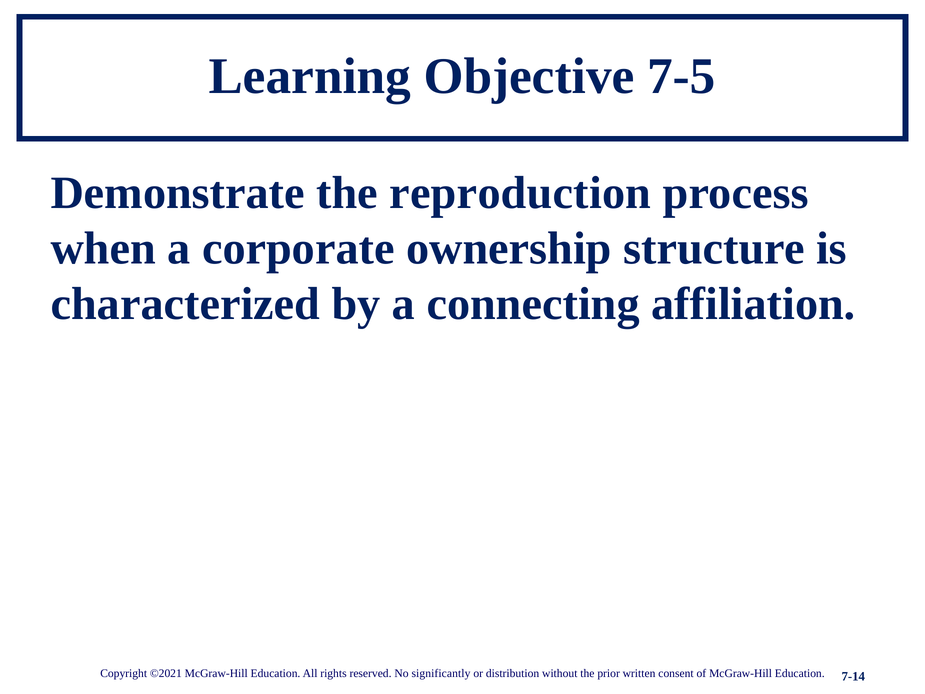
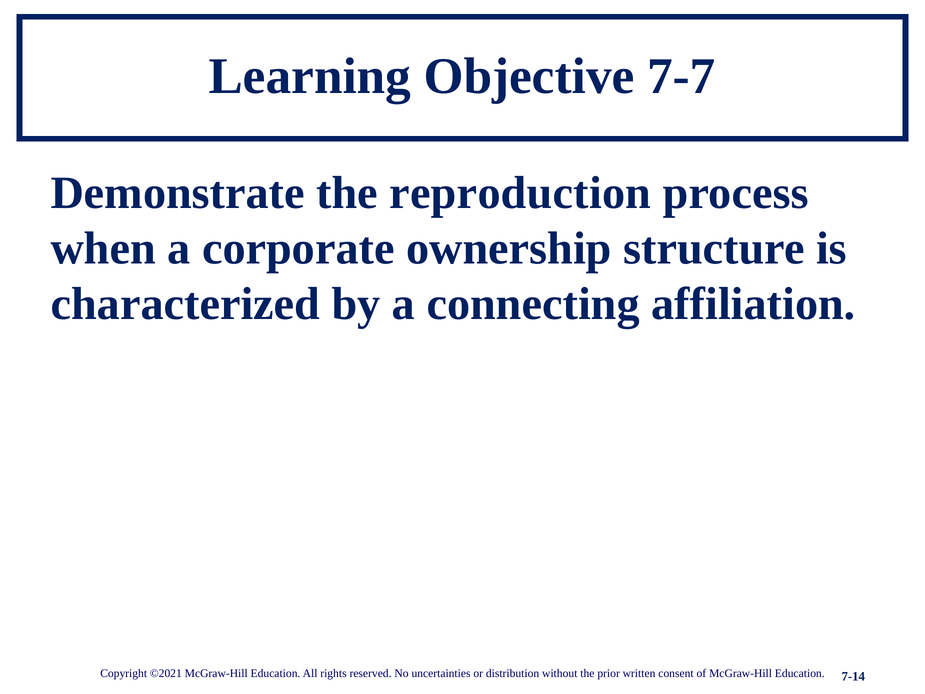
7-5: 7-5 -> 7-7 (681, 76)
significantly: significantly -> uncertainties (441, 673)
